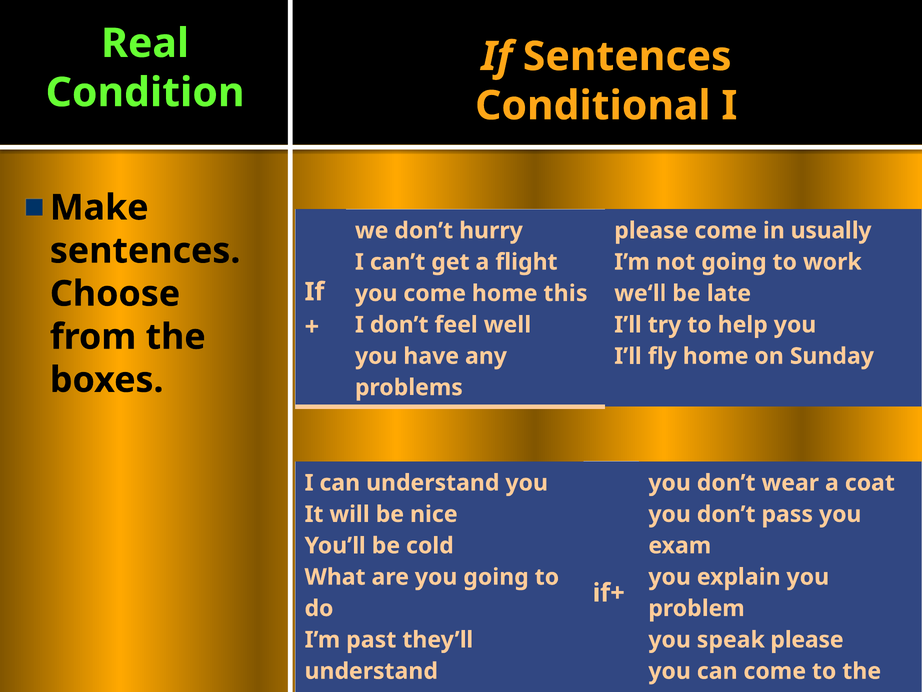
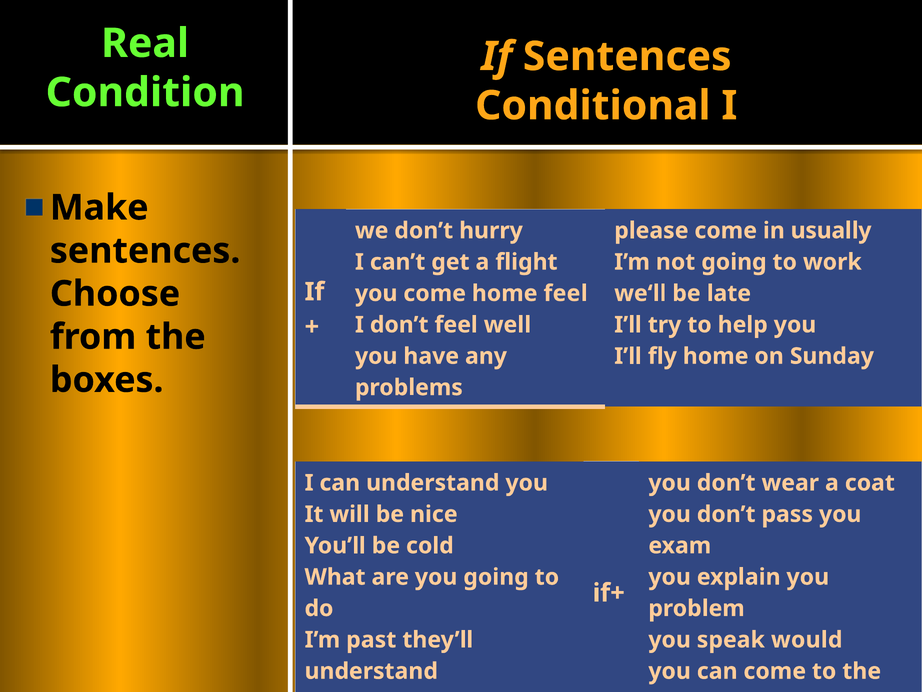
home this: this -> feel (565, 293)
speak please: please -> would (807, 639)
